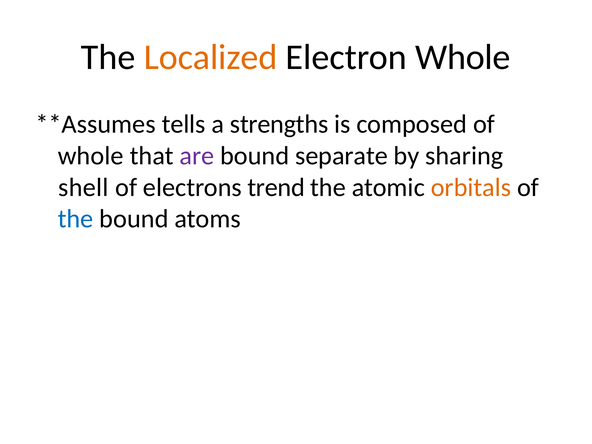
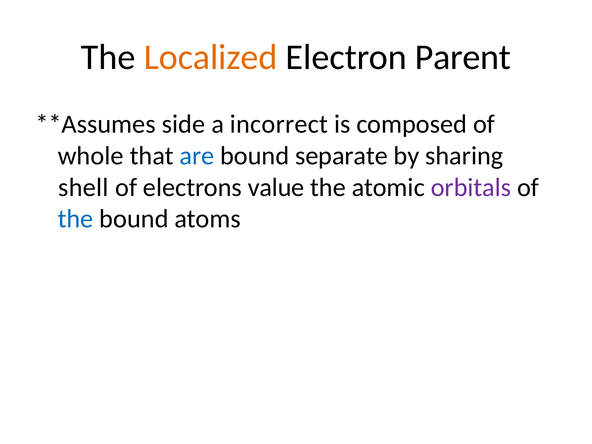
Electron Whole: Whole -> Parent (463, 57)
tells: tells -> side (183, 124)
strengths: strengths -> incorrect (279, 124)
are colour: purple -> blue (197, 156)
trend: trend -> value (276, 187)
orbitals colour: orange -> purple (471, 187)
